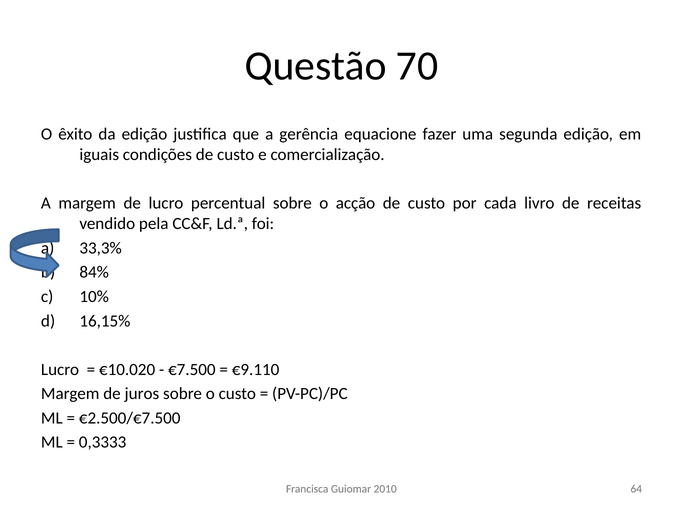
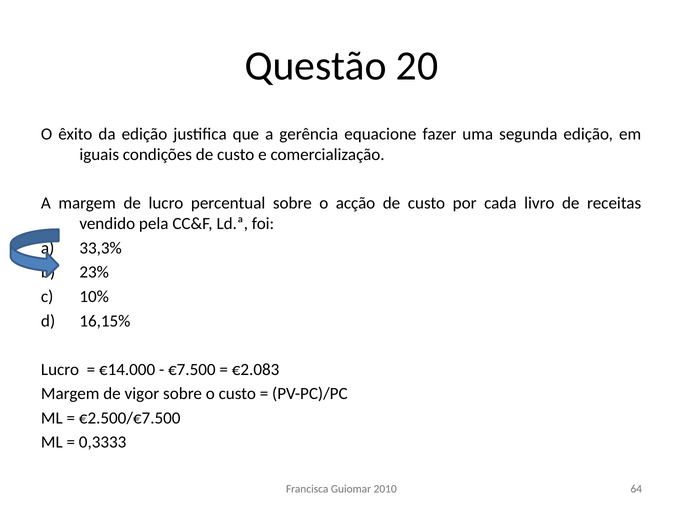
70: 70 -> 20 (417, 66)
84%: 84% -> 23% (94, 272)
€10.020: €10.020 -> €14.000 (127, 370)
€9.110: €9.110 -> €2.083 (256, 370)
juros: juros -> vigor (142, 394)
